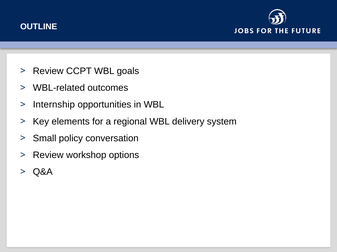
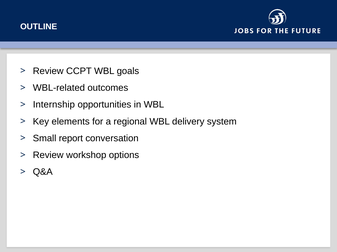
policy: policy -> report (71, 139)
